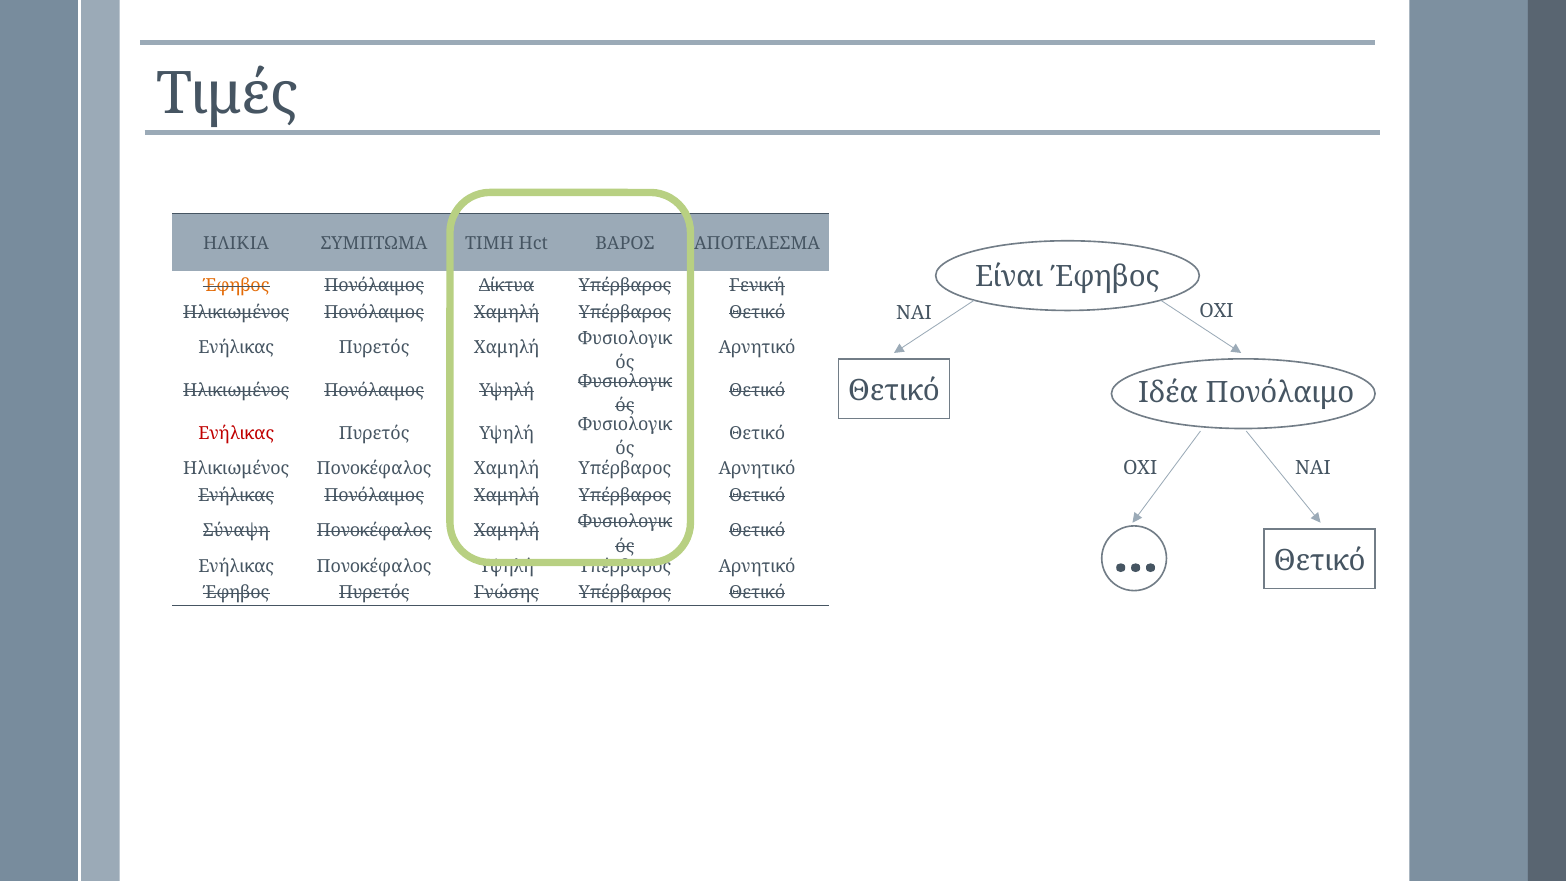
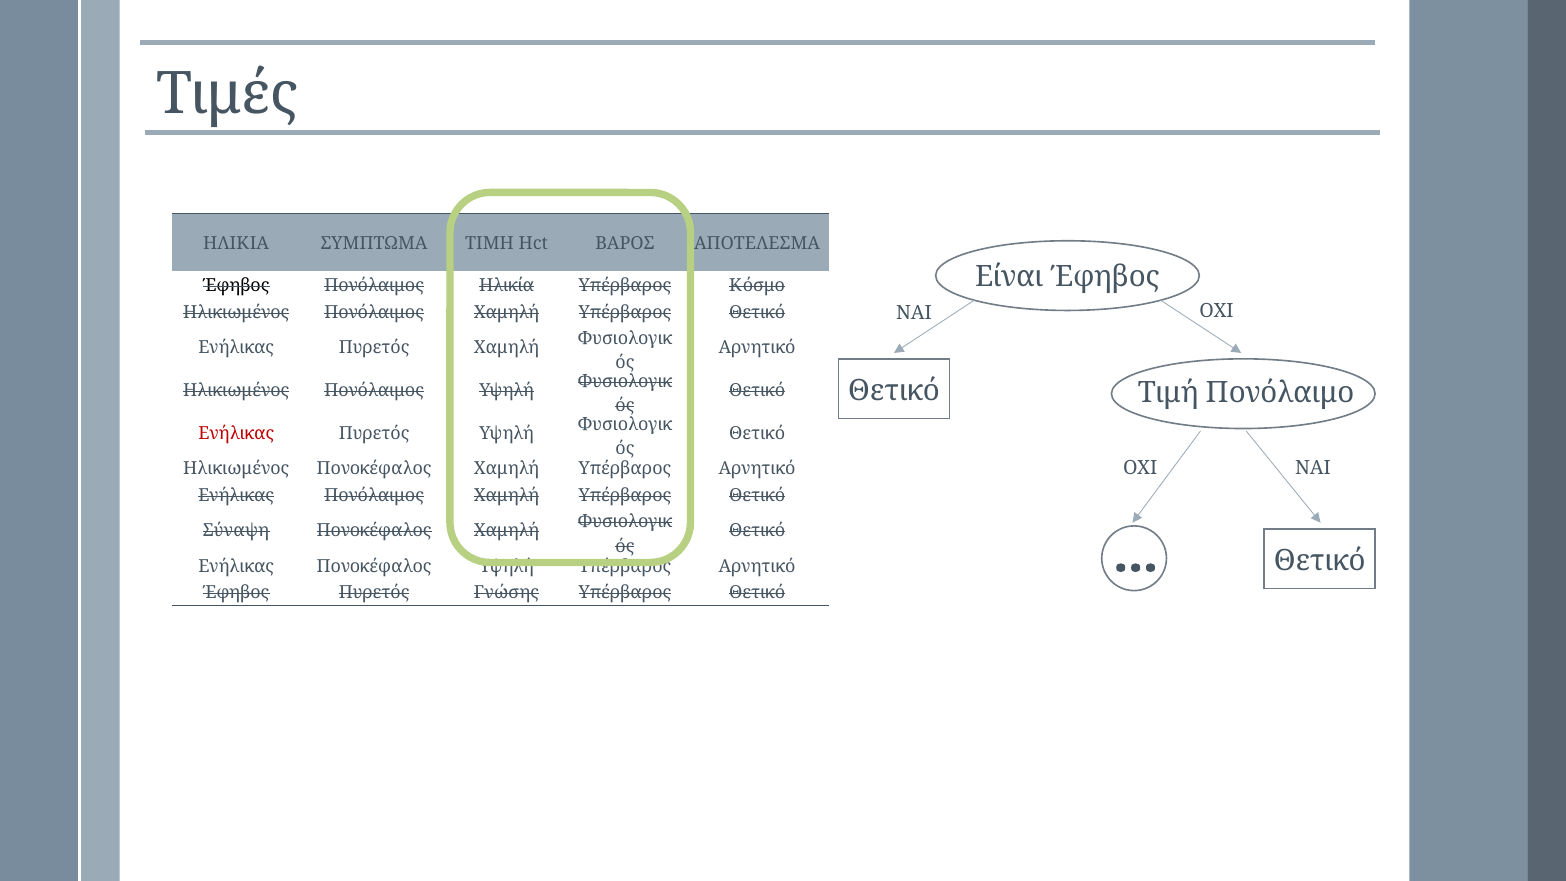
Έφηβος colour: orange -> black (236, 286)
Δίκτυα: Δίκτυα -> Ηλικία (507, 286)
Γενική: Γενική -> Κόσμο (757, 286)
Ιδέα: Ιδέα -> Τιμή (1168, 393)
